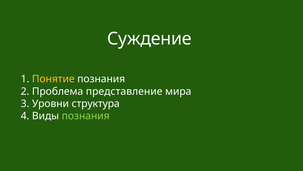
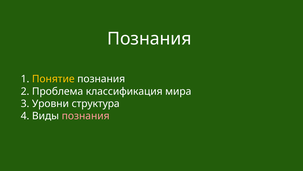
Суждение: Суждение -> Познания (149, 39)
представление: представление -> классификация (124, 91)
познания colour: light green -> pink (86, 116)
